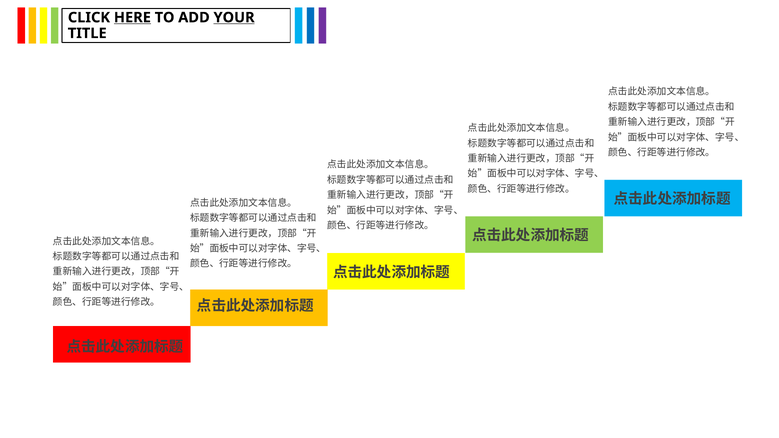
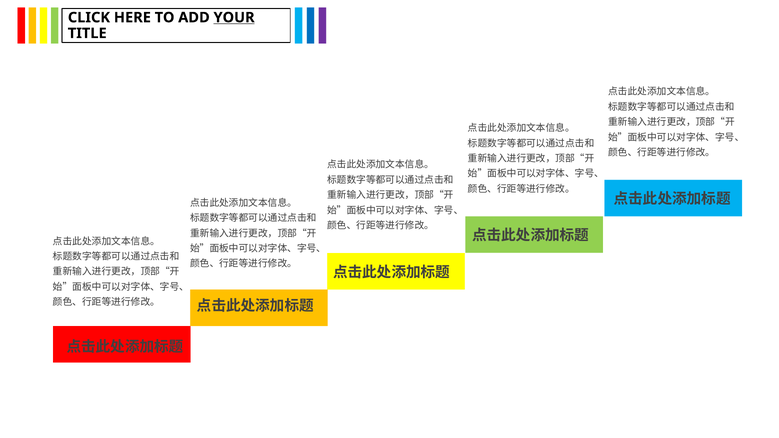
HERE underline: present -> none (132, 18)
